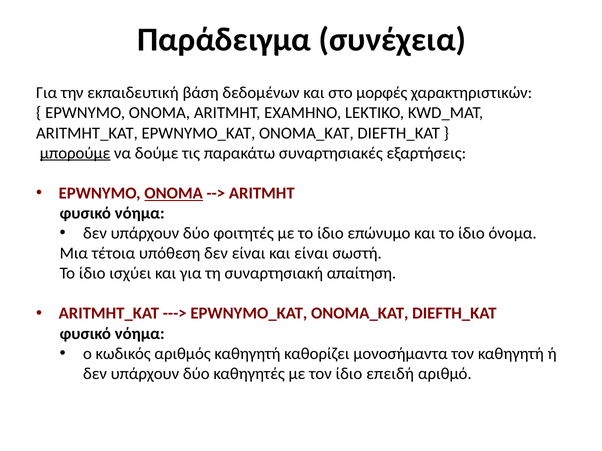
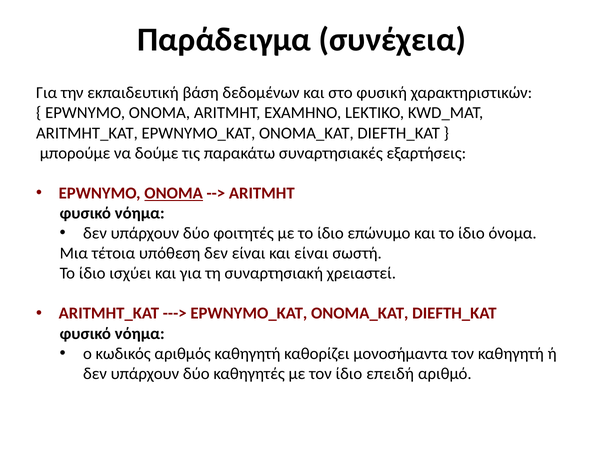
μορφές: μορφές -> φυσική (382, 93)
μπορούμε underline: present -> none (75, 153)
απαίτηση: απαίτηση -> χρειαστεί (361, 274)
